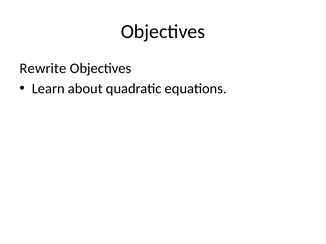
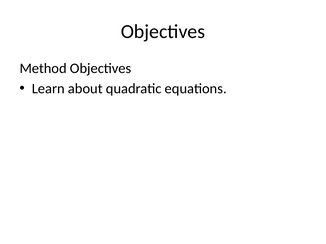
Rewrite: Rewrite -> Method (43, 68)
